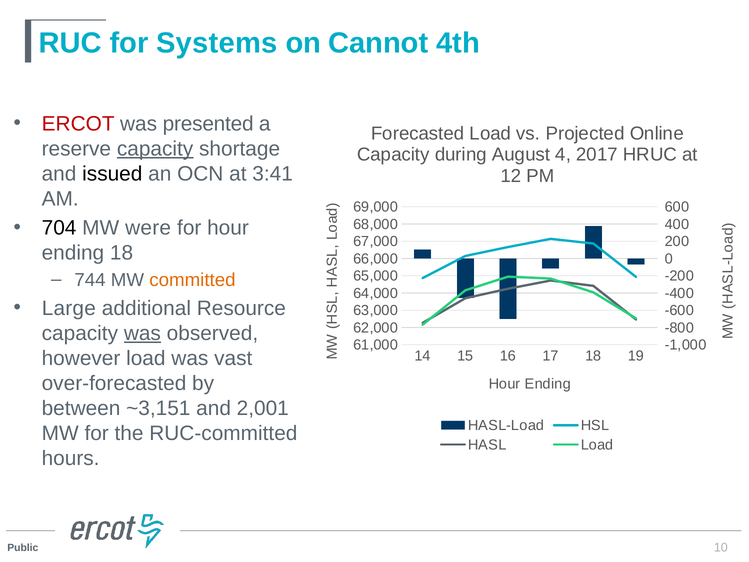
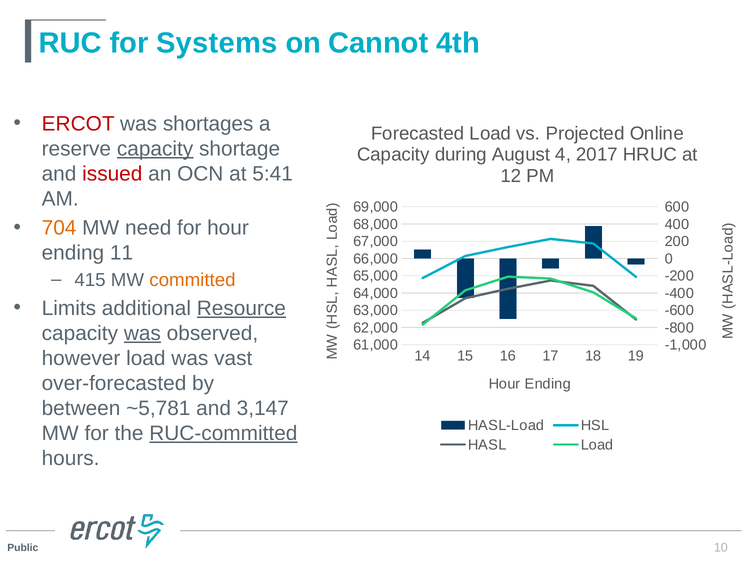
presented: presented -> shortages (208, 124)
issued colour: black -> red (112, 174)
3:41: 3:41 -> 5:41 (273, 174)
704 colour: black -> orange (59, 228)
were: were -> need (148, 228)
ending 18: 18 -> 11 (122, 253)
744: 744 -> 415 (90, 280)
Large: Large -> Limits (69, 308)
Resource underline: none -> present (241, 308)
~3,151: ~3,151 -> ~5,781 (158, 408)
2,001: 2,001 -> 3,147 (263, 408)
RUC-committed underline: none -> present (223, 433)
